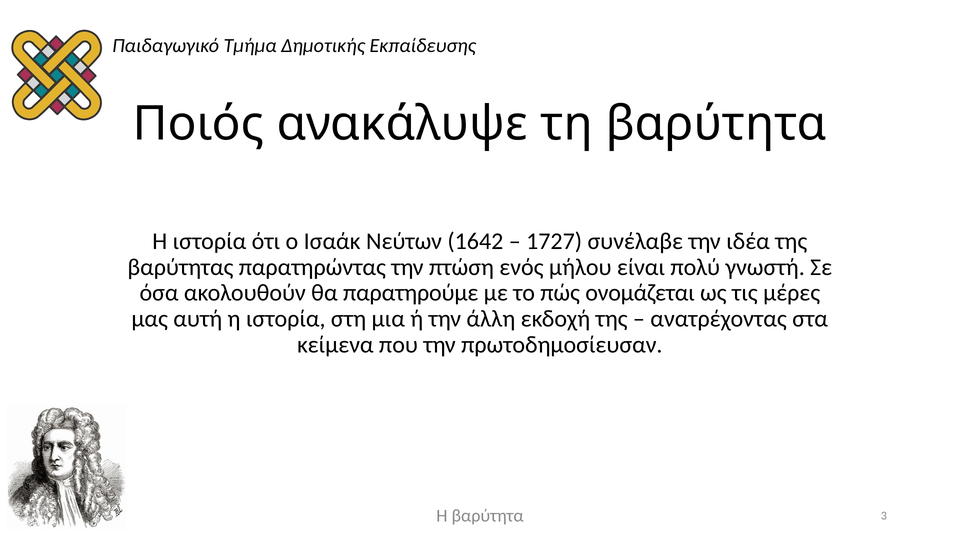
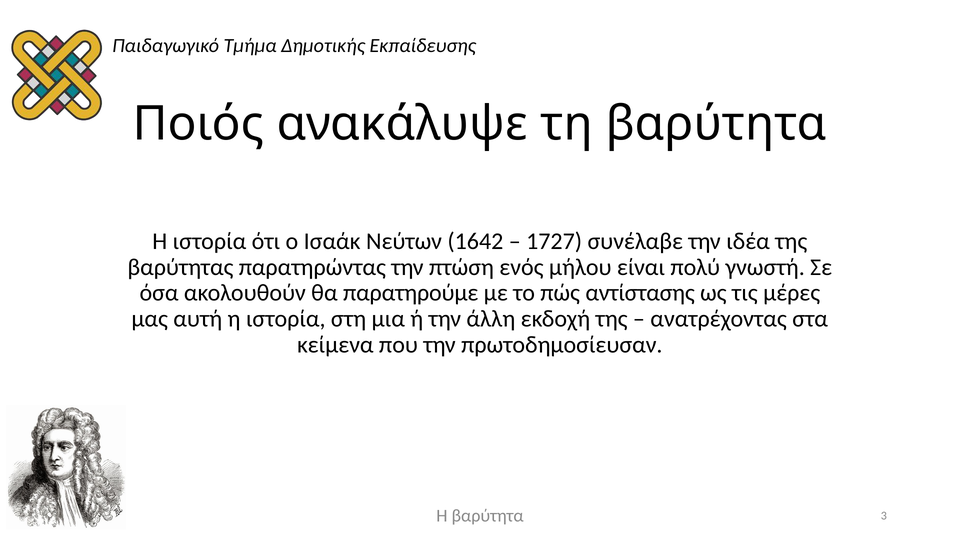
ονομάζεται: ονομάζεται -> αντίστασης (640, 293)
